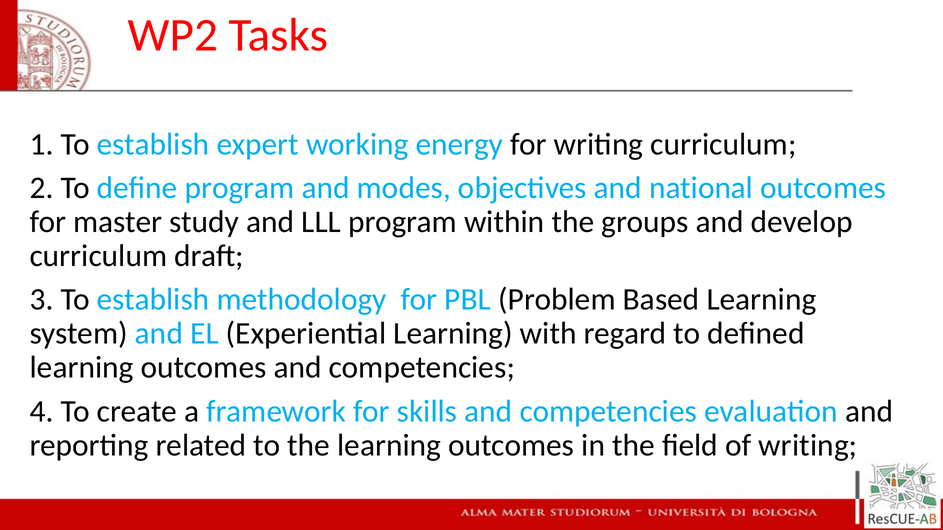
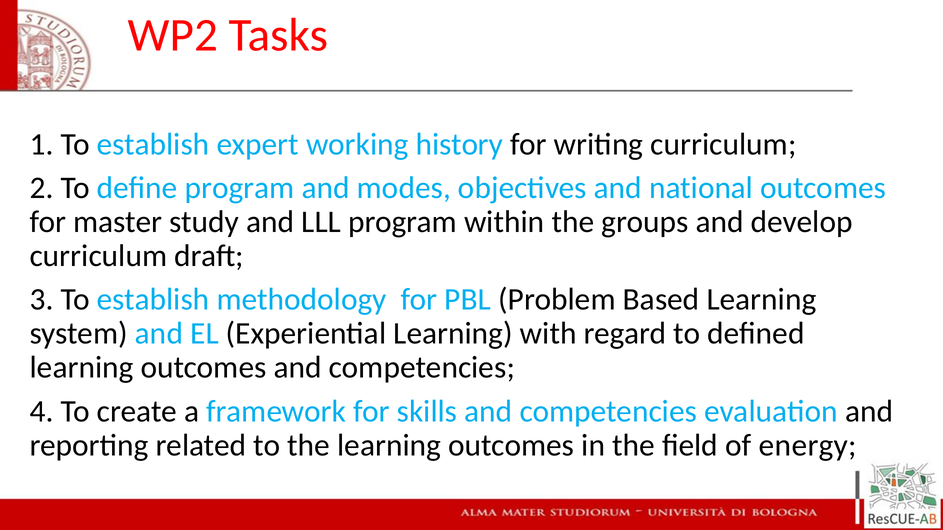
energy: energy -> history (459, 144)
of writing: writing -> energy (808, 446)
